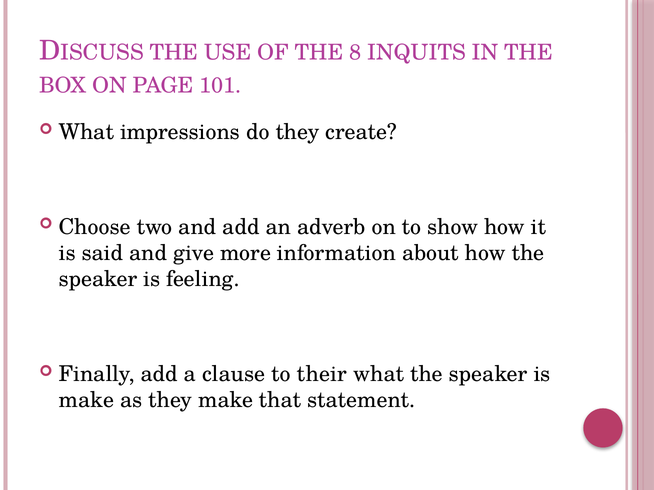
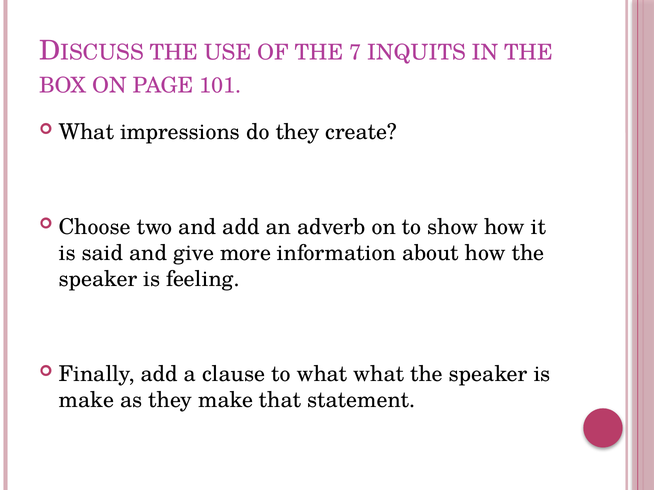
8: 8 -> 7 (355, 53)
to their: their -> what (322, 374)
